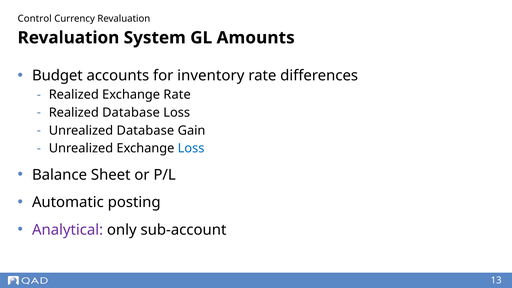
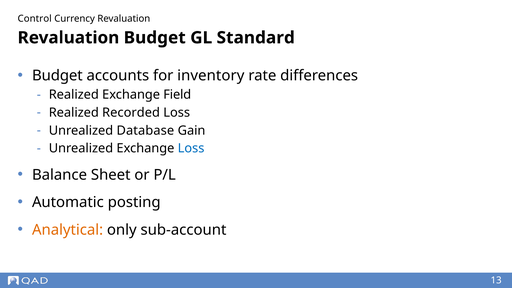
Revaluation System: System -> Budget (155, 38)
Amounts: Amounts -> Standard (256, 38)
Exchange Rate: Rate -> Field (177, 95)
Realized Database: Database -> Recorded (131, 113)
Analytical colour: purple -> orange (68, 230)
